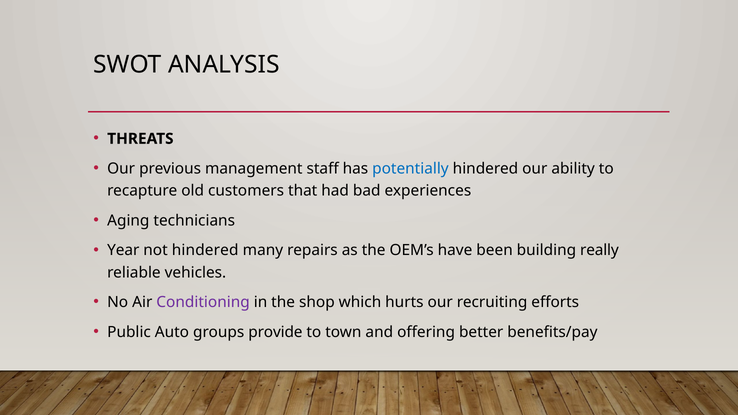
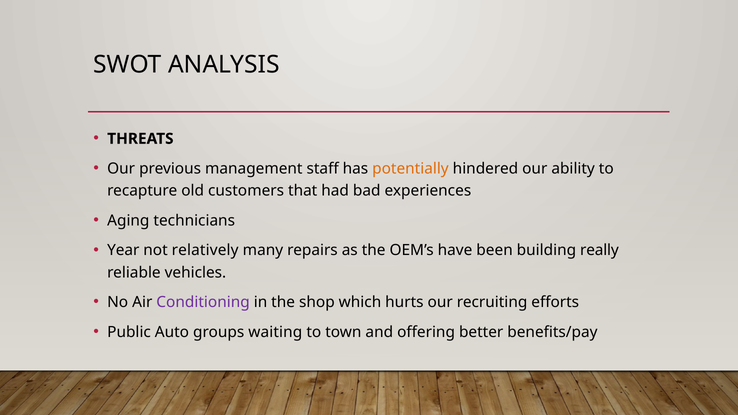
potentially colour: blue -> orange (410, 169)
not hindered: hindered -> relatively (205, 250)
provide: provide -> waiting (275, 332)
